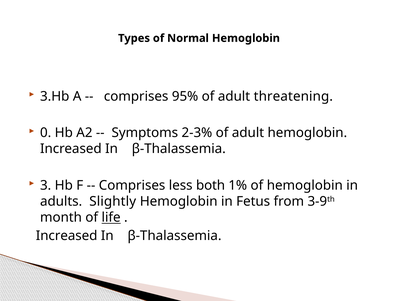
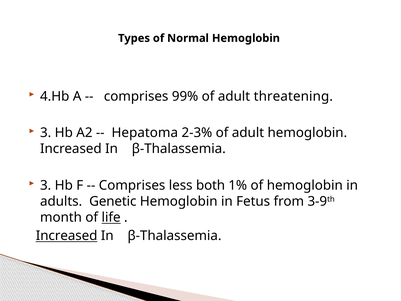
3.Hb: 3.Hb -> 4.Hb (55, 96)
95%: 95% -> 99% (185, 96)
0: 0 -> 3 (46, 133)
Symptoms: Symptoms -> Hepatoma (145, 133)
Slightly: Slightly -> Genetic (113, 201)
Increased underline: none -> present (67, 236)
